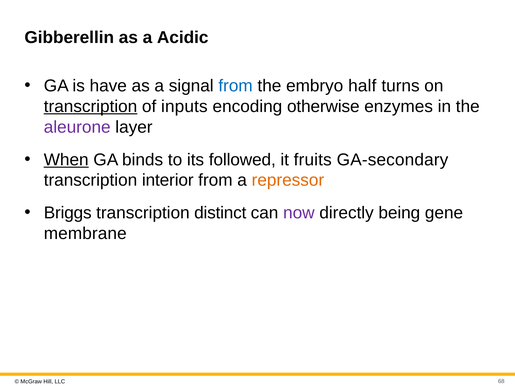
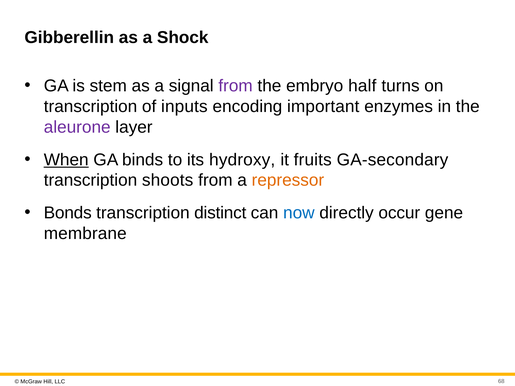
Acidic: Acidic -> Shock (183, 37)
have: have -> stem (108, 86)
from colour: blue -> purple (236, 86)
transcription underline: present -> none (91, 107)
otherwise: otherwise -> important (323, 107)
followed: followed -> hydroxy (242, 160)
interior: interior -> shoots (168, 180)
Briggs: Briggs -> Bonds (68, 213)
now colour: purple -> blue (299, 213)
being: being -> occur (399, 213)
